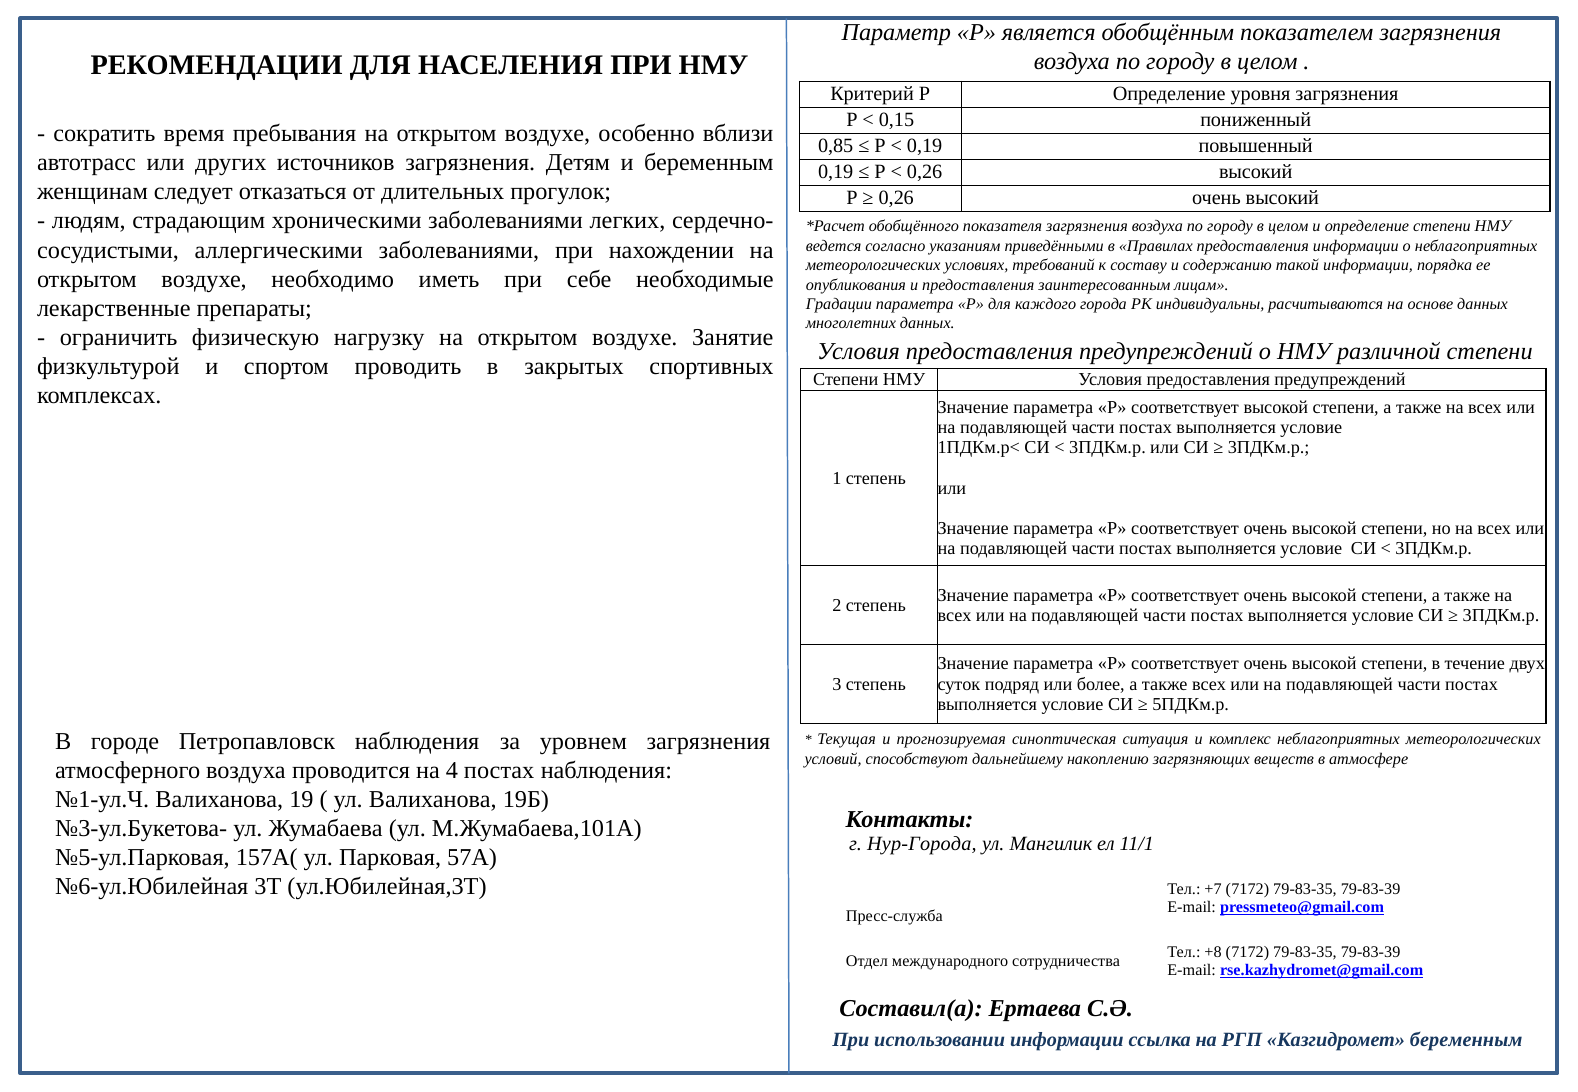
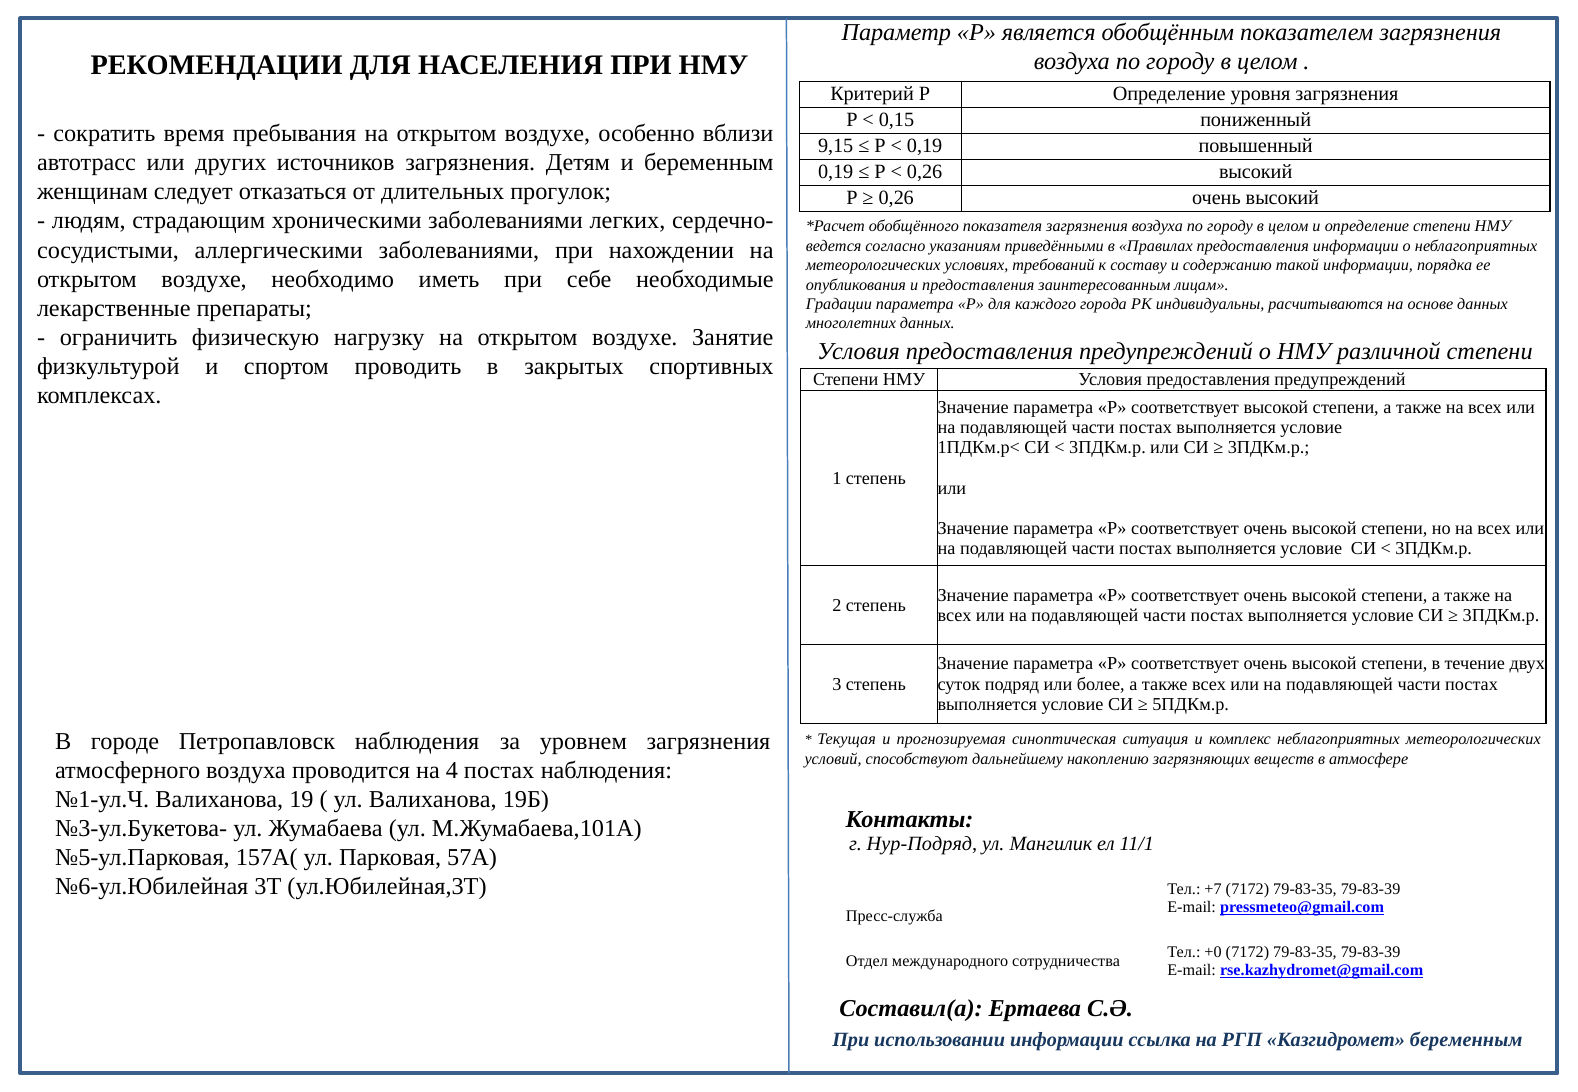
0,85: 0,85 -> 9,15 (836, 146)
Нур-Города: Нур-Города -> Нур-Подряд (922, 845)
+8: +8 -> +0 (1213, 952)
